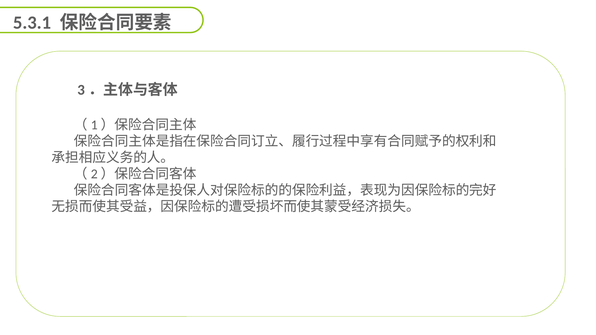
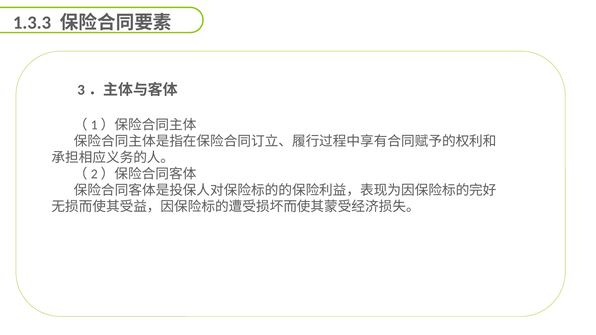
5.3.1: 5.3.1 -> 1.3.3 (32, 23)
